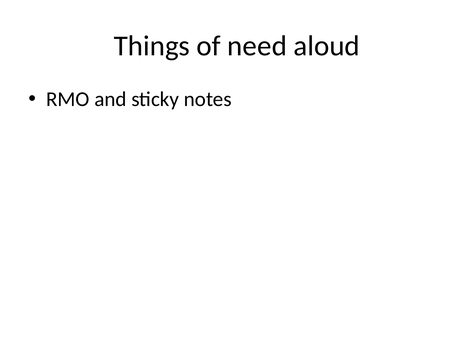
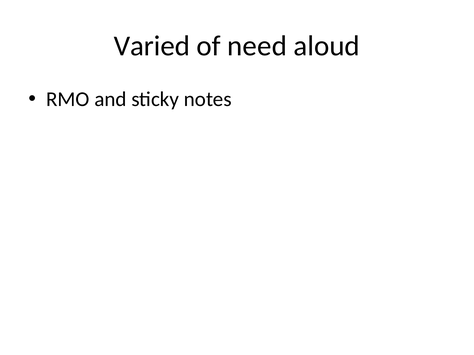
Things: Things -> Varied (152, 46)
